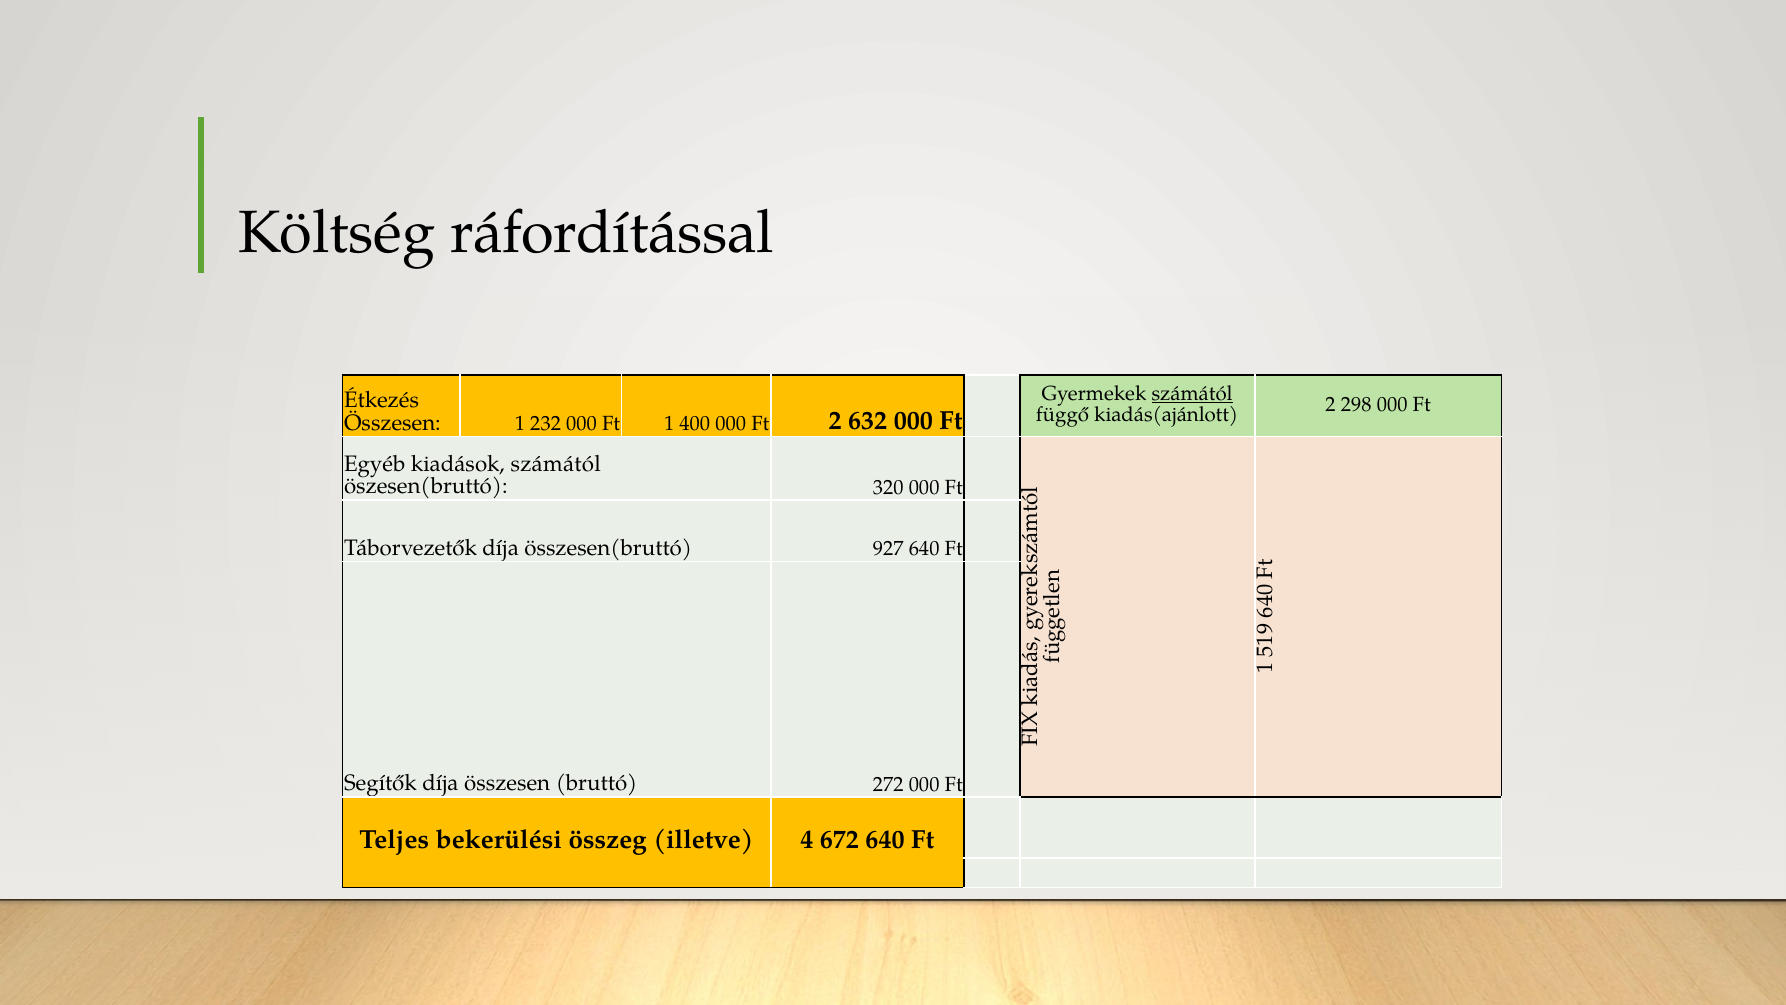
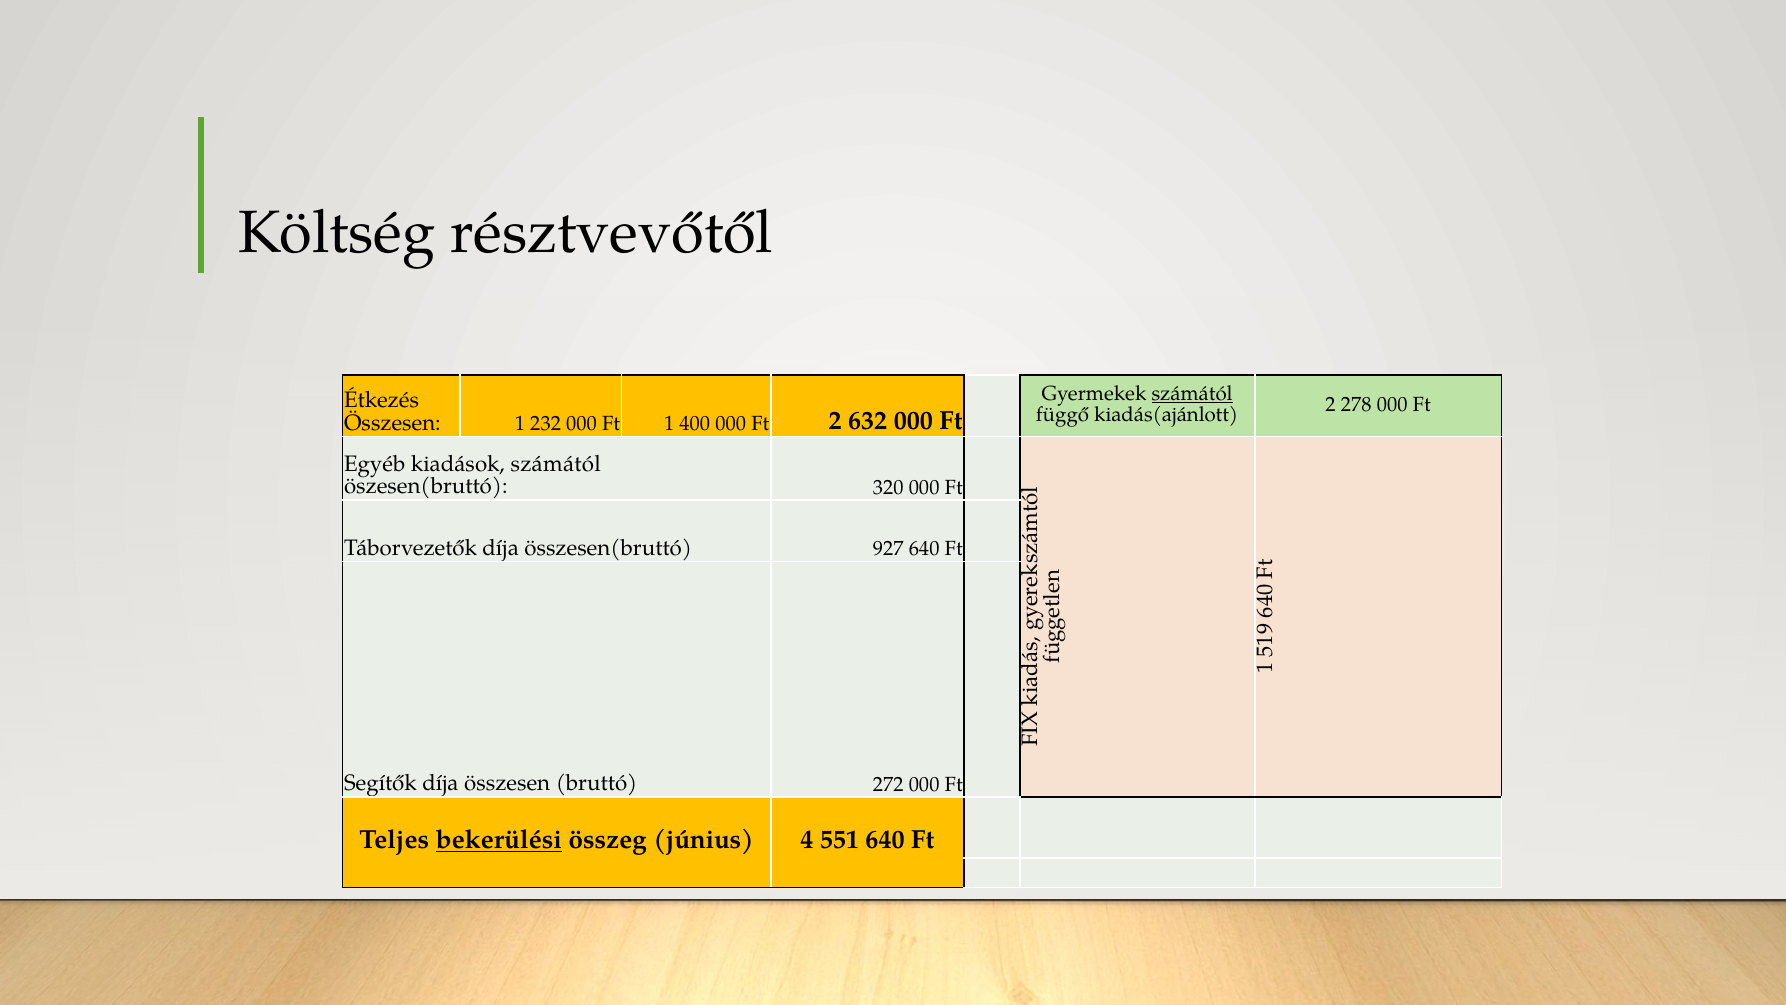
ráfordítással: ráfordítással -> résztvevőtől (612, 232)
298: 298 -> 278 (1356, 404)
bekerülési underline: none -> present (499, 840)
illetve: illetve -> június (704, 840)
672: 672 -> 551 (839, 840)
